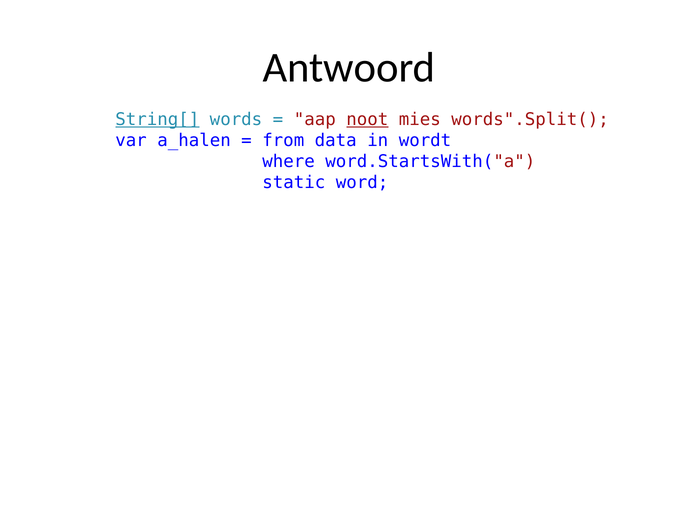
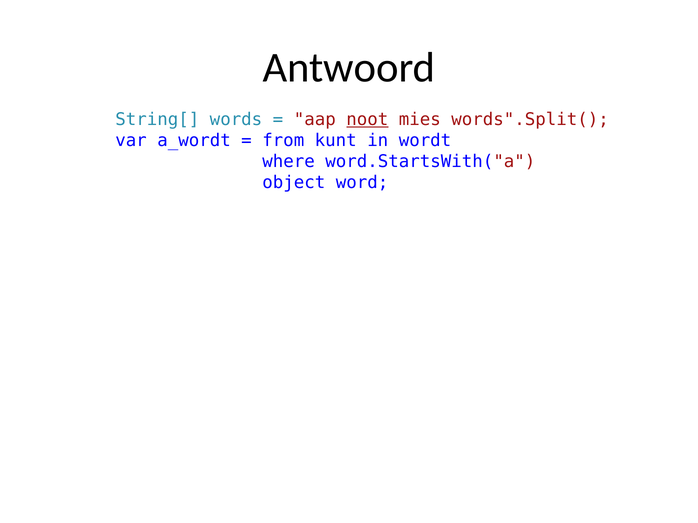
String[ underline: present -> none (157, 120)
a_halen: a_halen -> a_wordt (194, 141)
data: data -> kunt (336, 141)
static: static -> object (294, 183)
